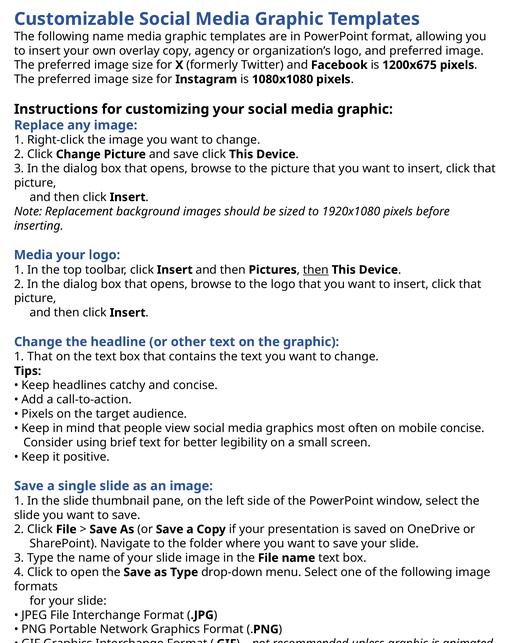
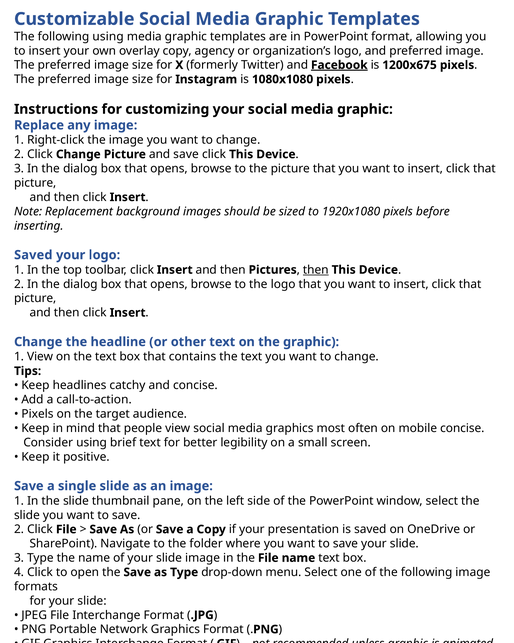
following name: name -> using (108, 36)
Facebook underline: none -> present (339, 65)
Media: Media -> Saved (33, 255)
1 That: That -> View (40, 356)
